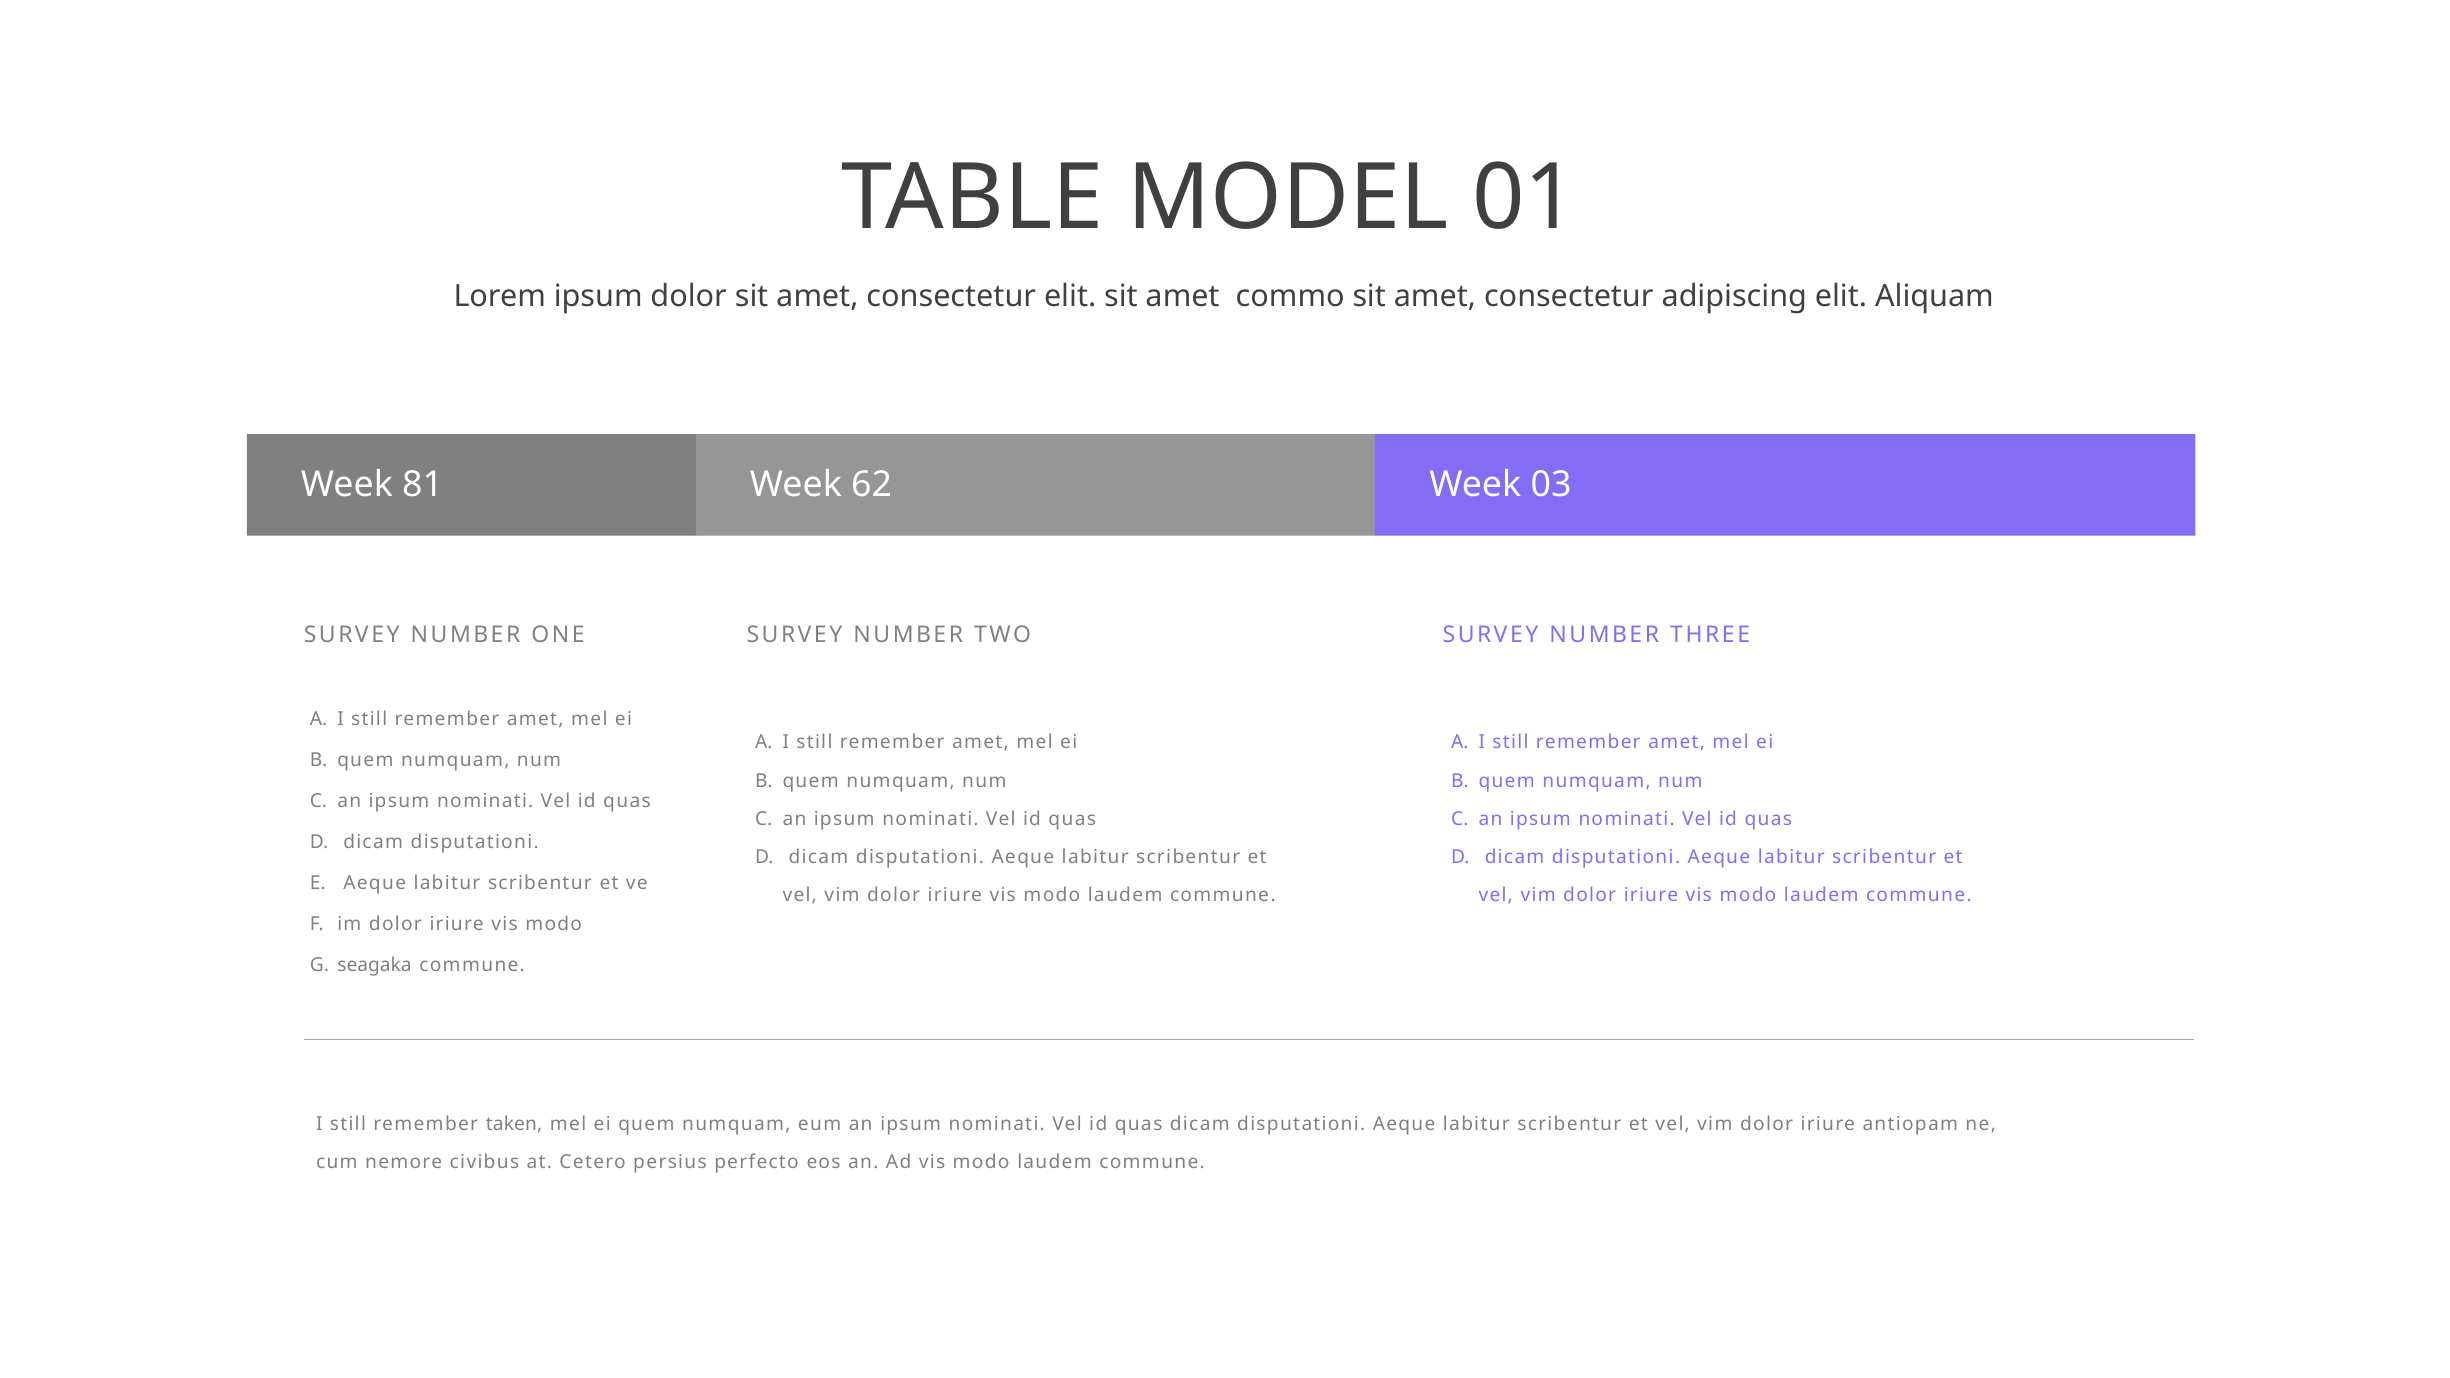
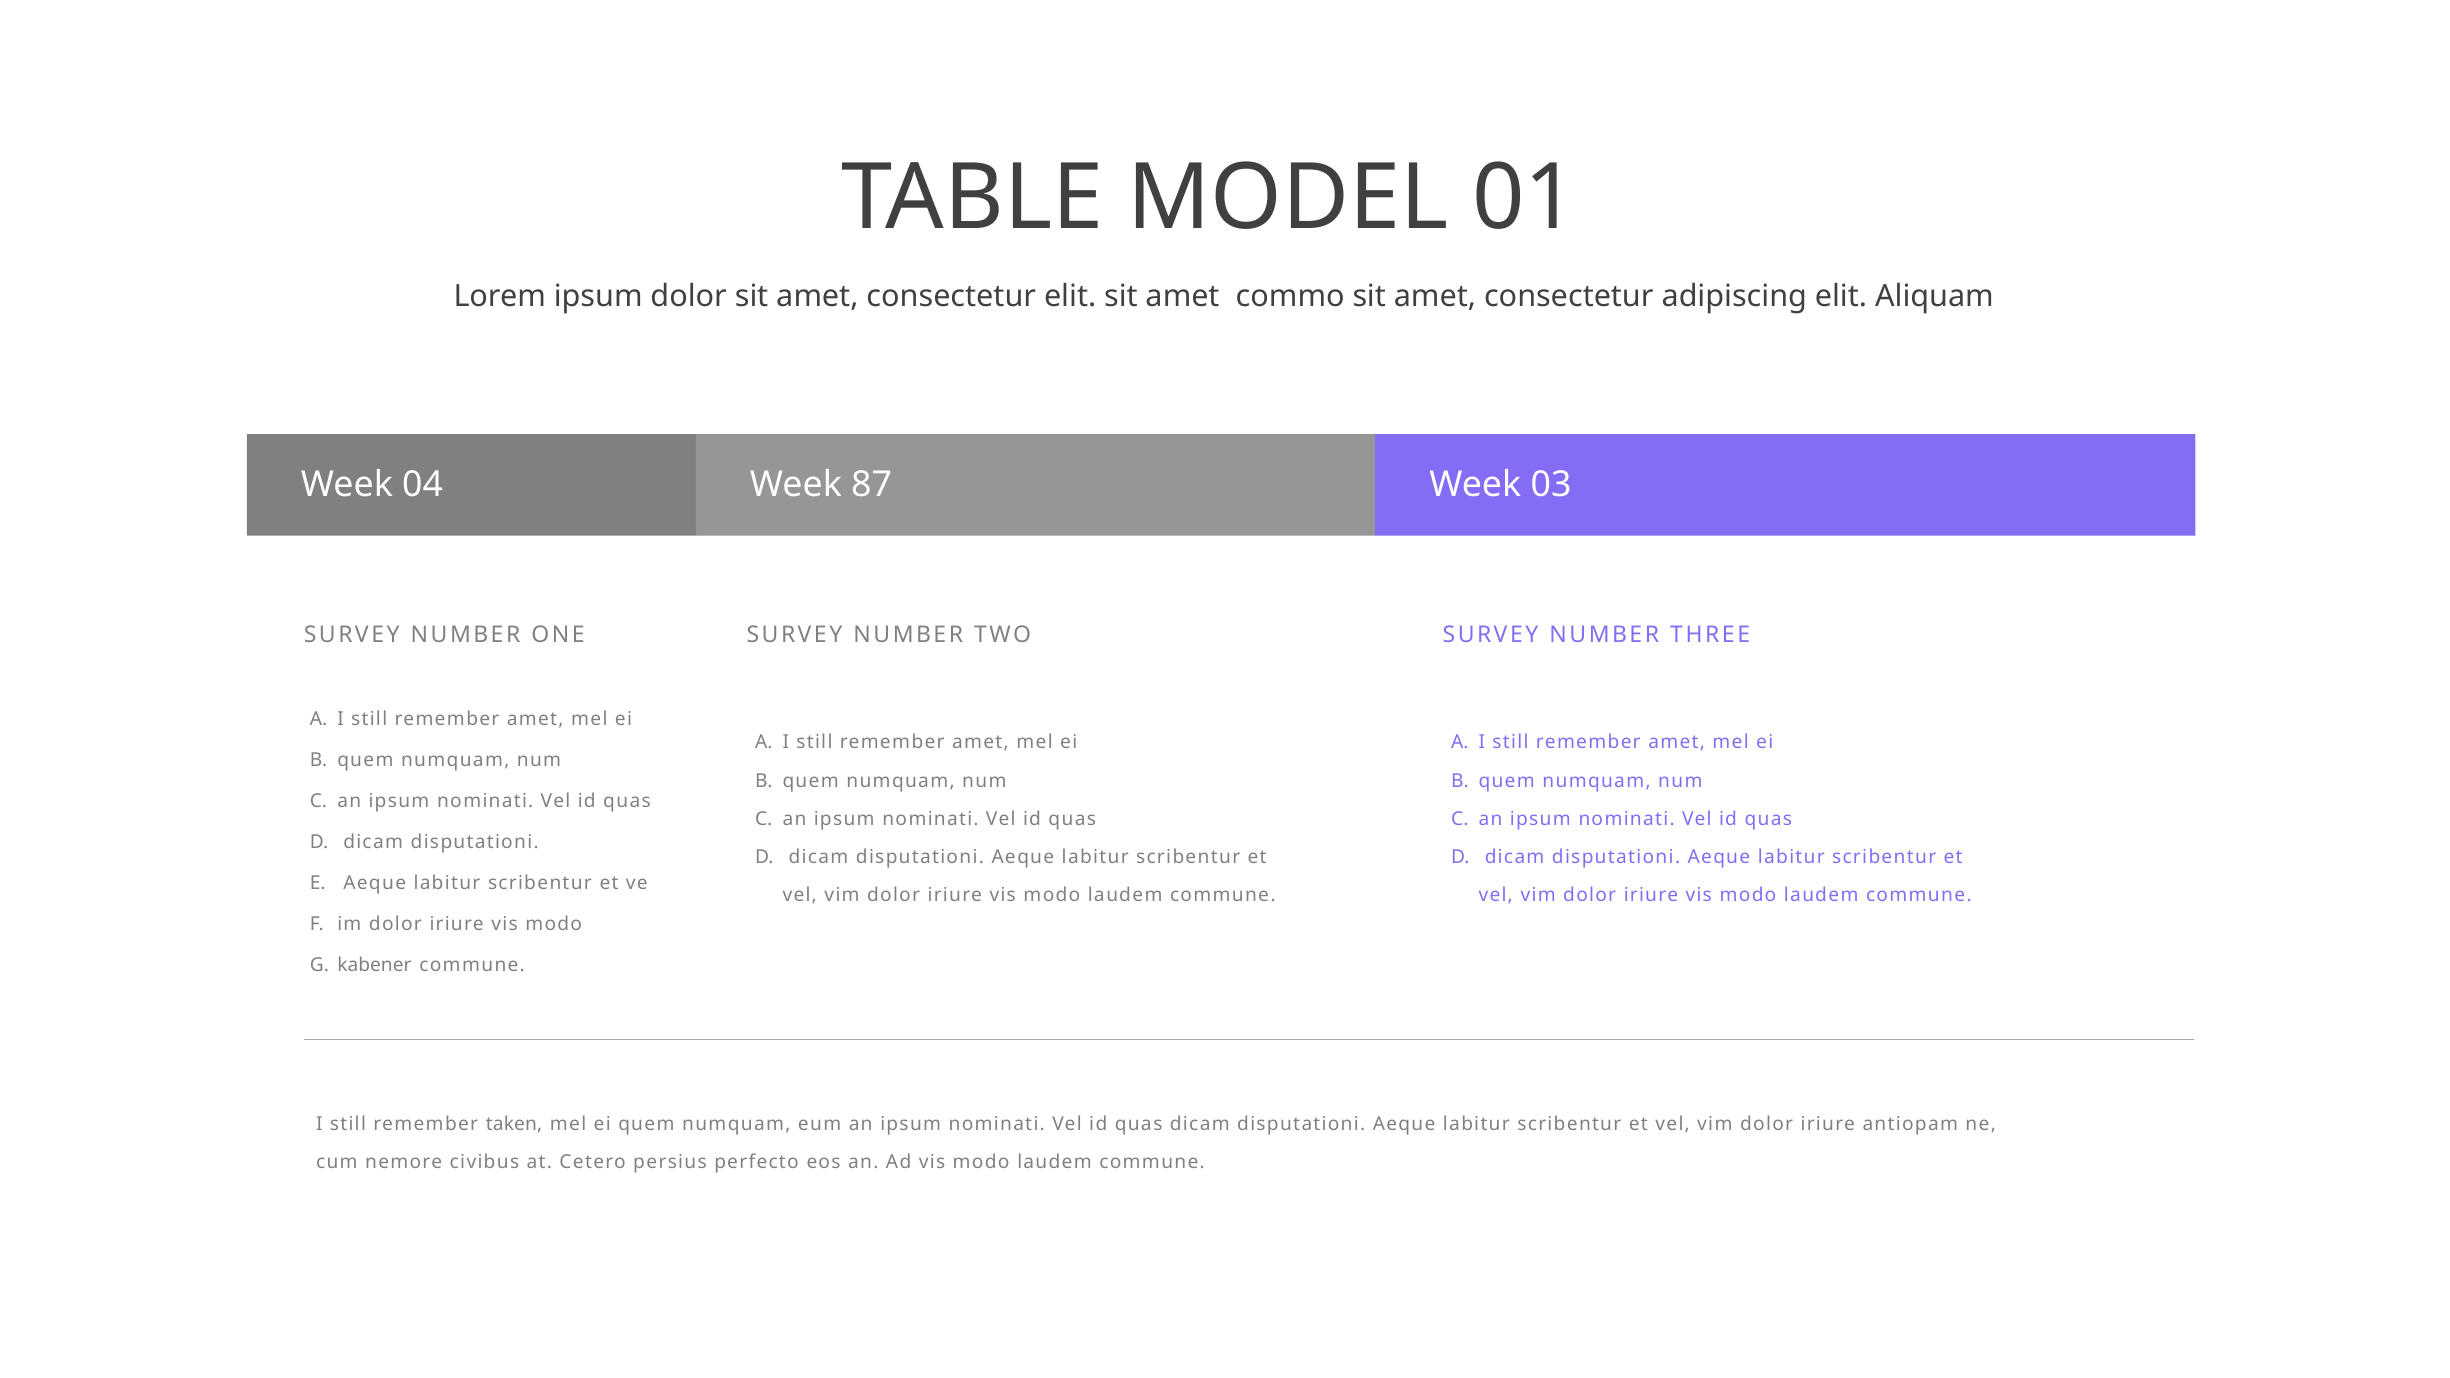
81: 81 -> 04 (423, 485)
62: 62 -> 87 (872, 485)
seagaka: seagaka -> kabener (374, 965)
